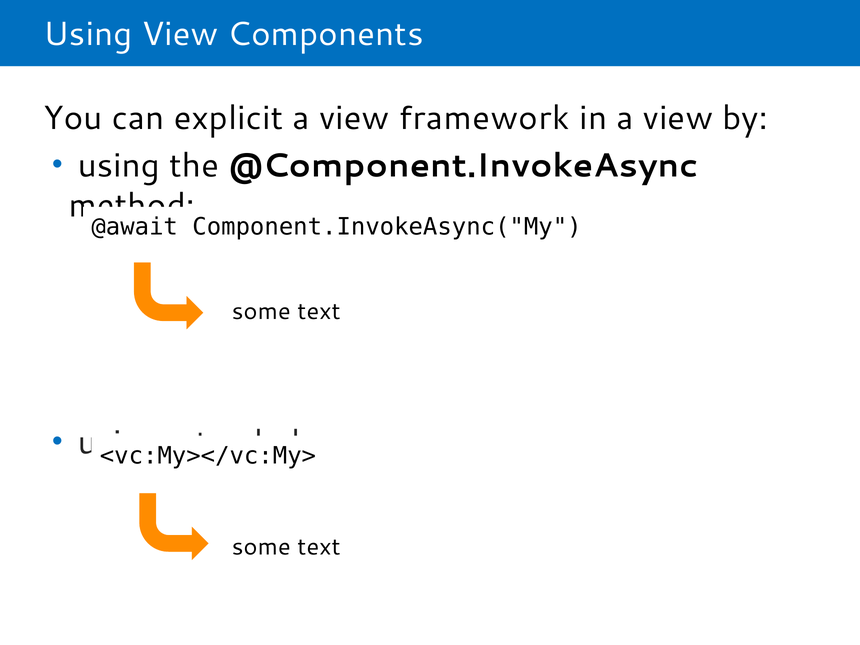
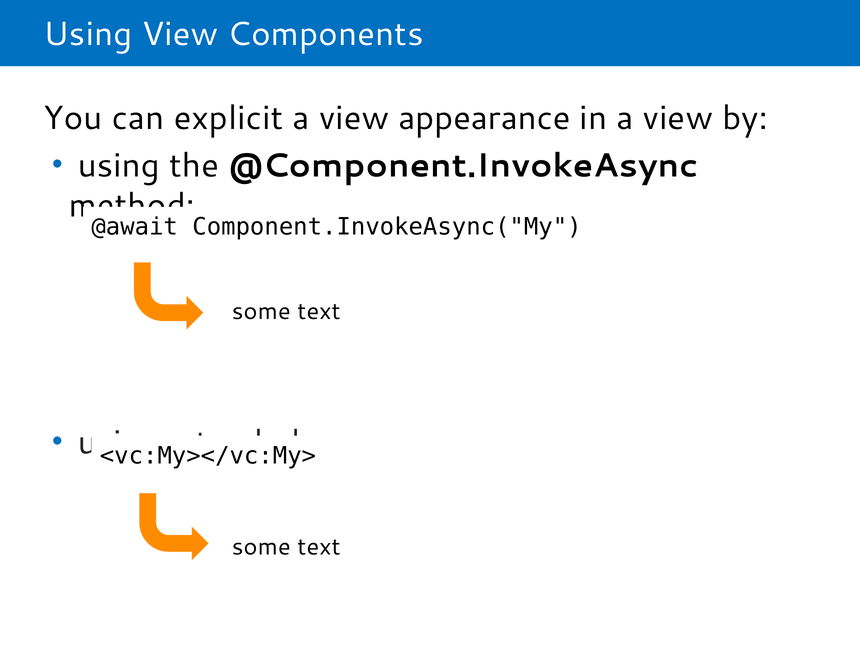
framework: framework -> appearance (484, 118)
